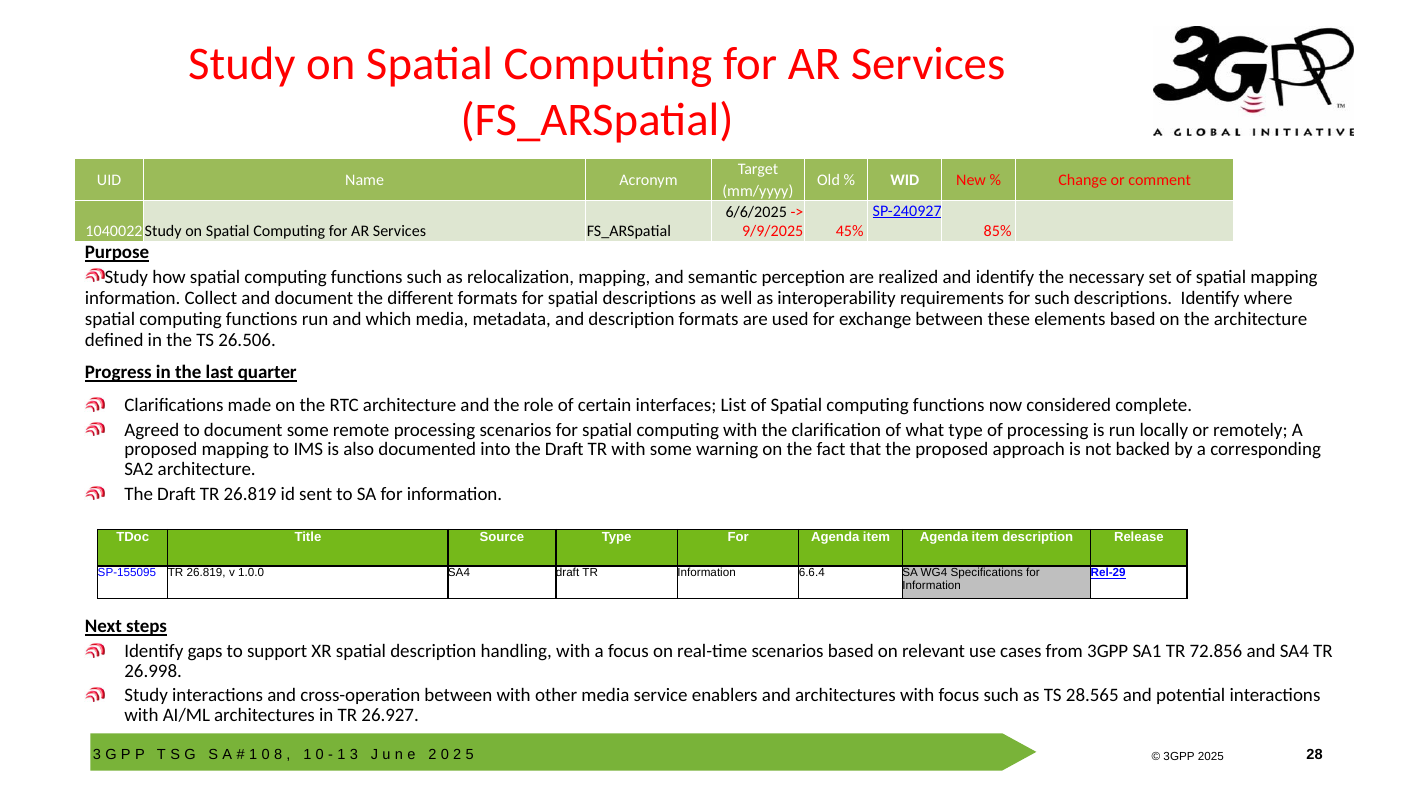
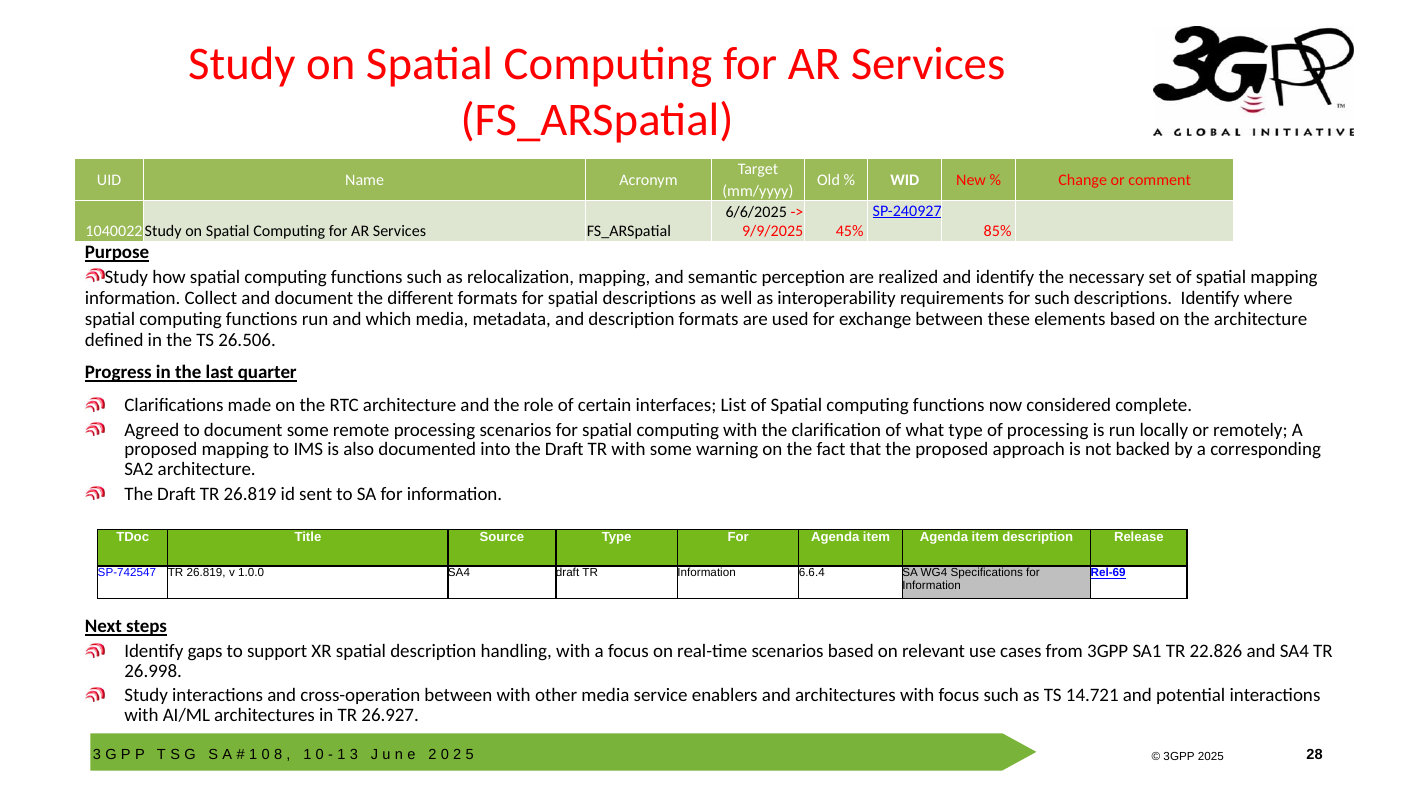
SP-155095: SP-155095 -> SP-742547 (127, 572)
Rel-29: Rel-29 -> Rel-69 (1108, 572)
72.856: 72.856 -> 22.826 (1216, 651)
28.565: 28.565 -> 14.721 (1092, 695)
